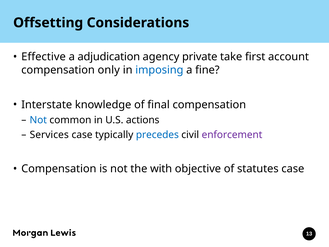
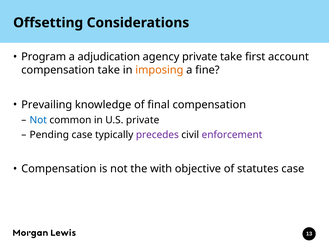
Effective: Effective -> Program (44, 57)
compensation only: only -> take (109, 70)
imposing colour: blue -> orange (159, 70)
Interstate: Interstate -> Prevailing (47, 105)
U.S actions: actions -> private (143, 120)
Services: Services -> Pending (49, 135)
precedes colour: blue -> purple (157, 135)
